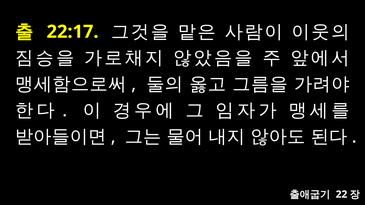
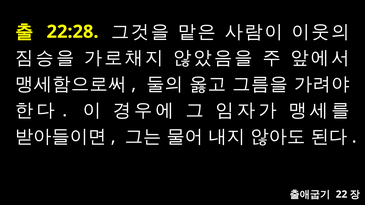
22:17: 22:17 -> 22:28 (73, 32)
